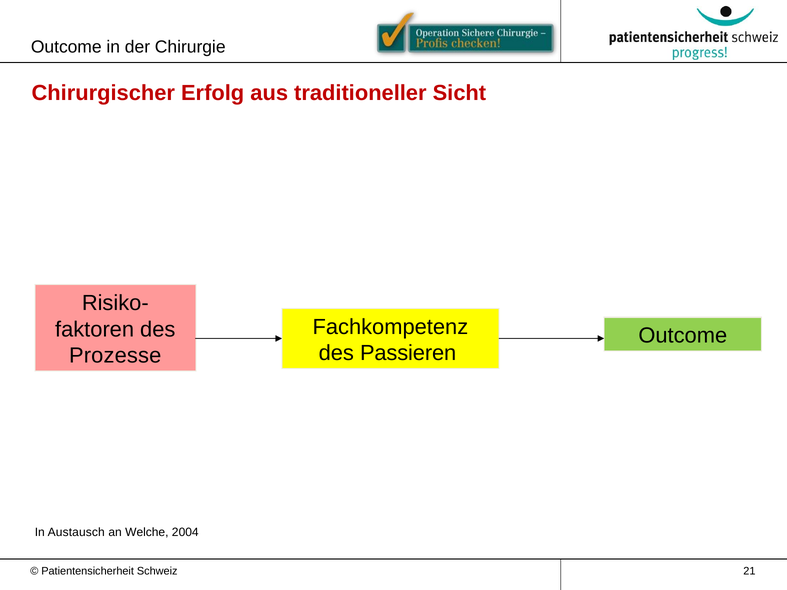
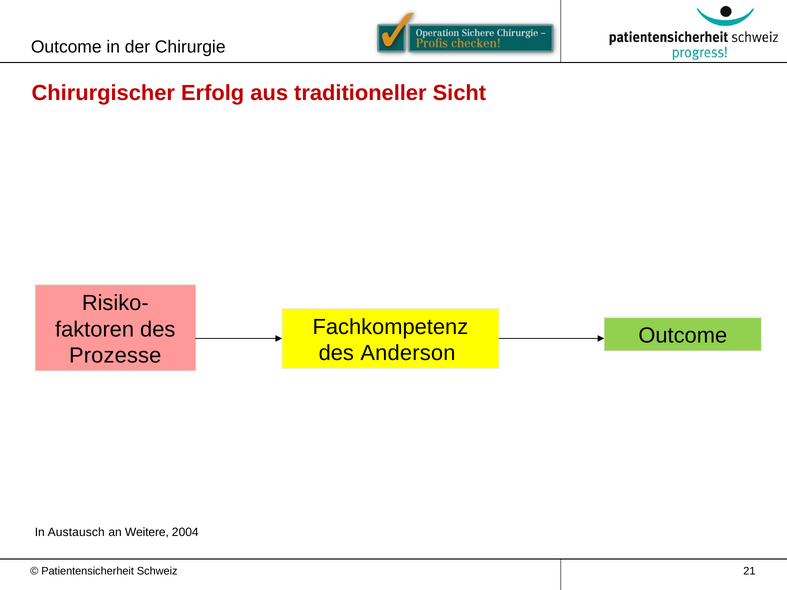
Passieren: Passieren -> Anderson (408, 353)
Welche: Welche -> Weitere (147, 532)
